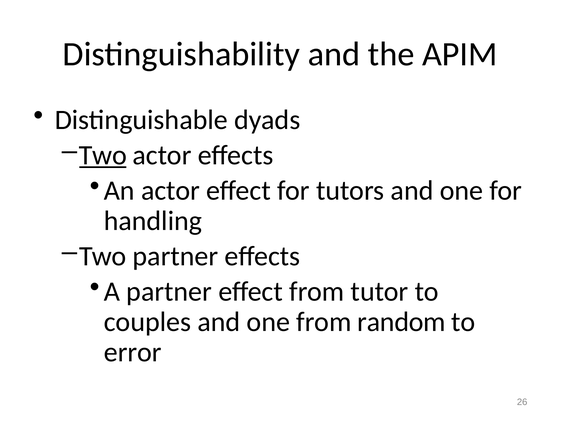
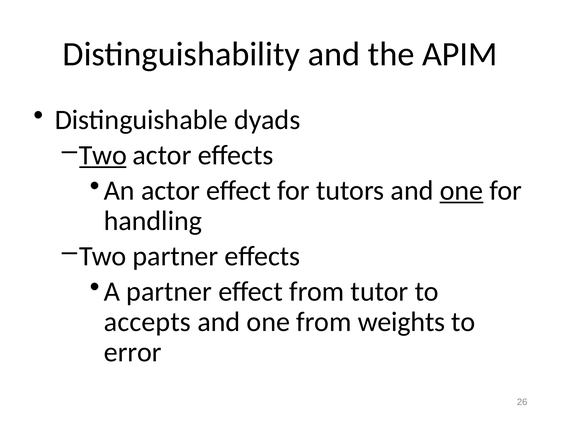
one underline: none -> present (462, 190)
couples: couples -> accepts (147, 322)
random: random -> weights (401, 322)
